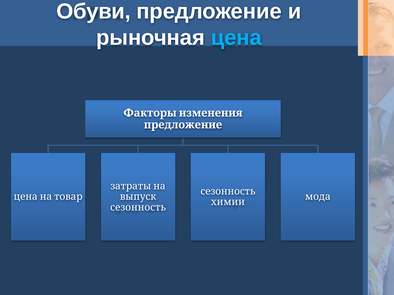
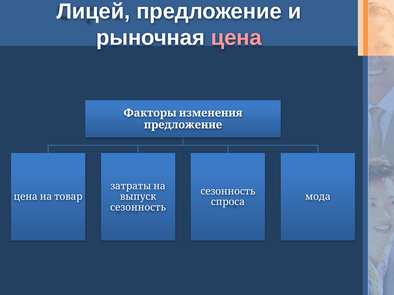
Обуви: Обуви -> Лицей (93, 11)
цена colour: light blue -> pink (236, 38)
химии: химии -> спроса (228, 202)
